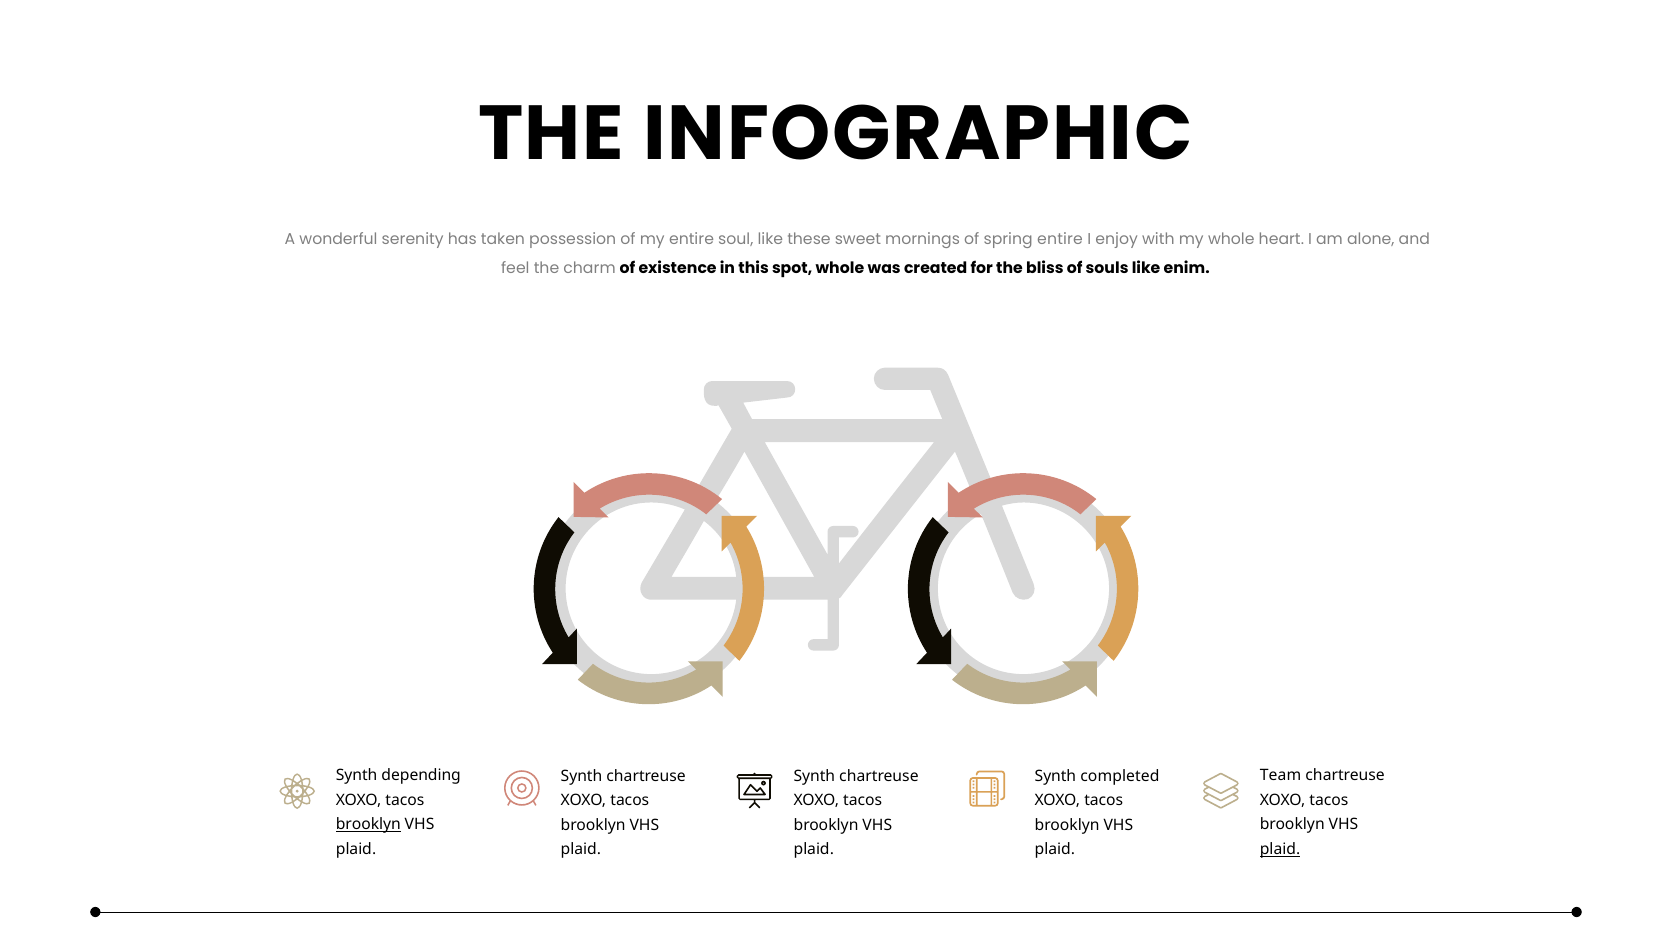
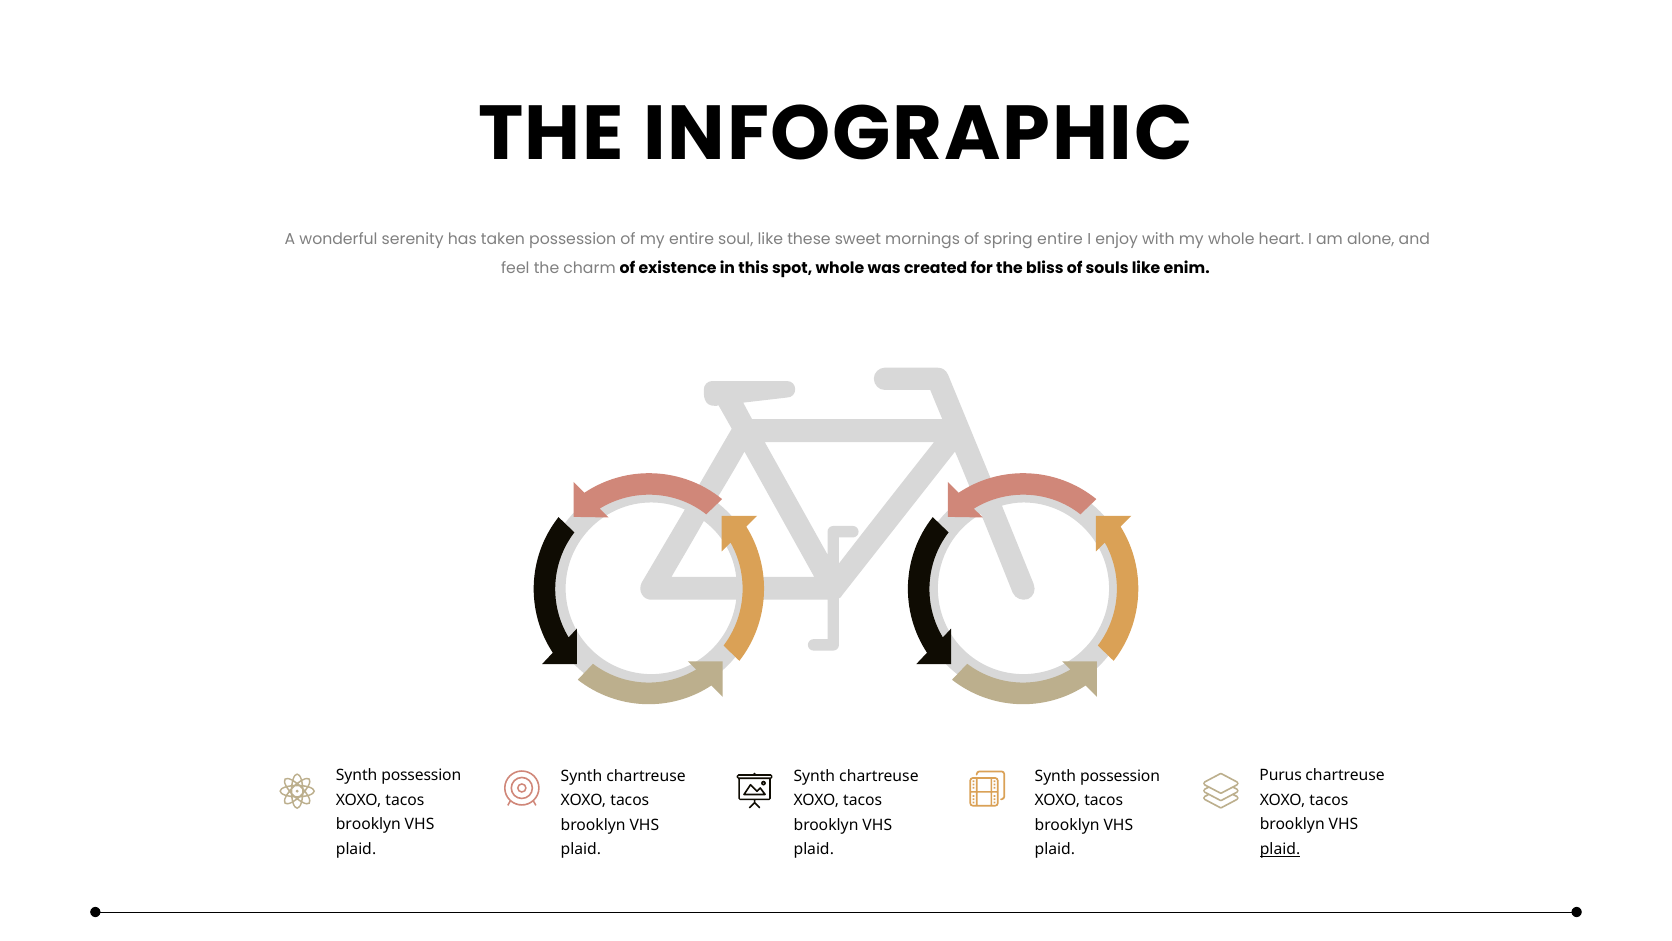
depending: depending -> possession (421, 775)
Team: Team -> Purus (1281, 775)
completed: completed -> possession (1120, 776)
brooklyn underline: present -> none (368, 824)
